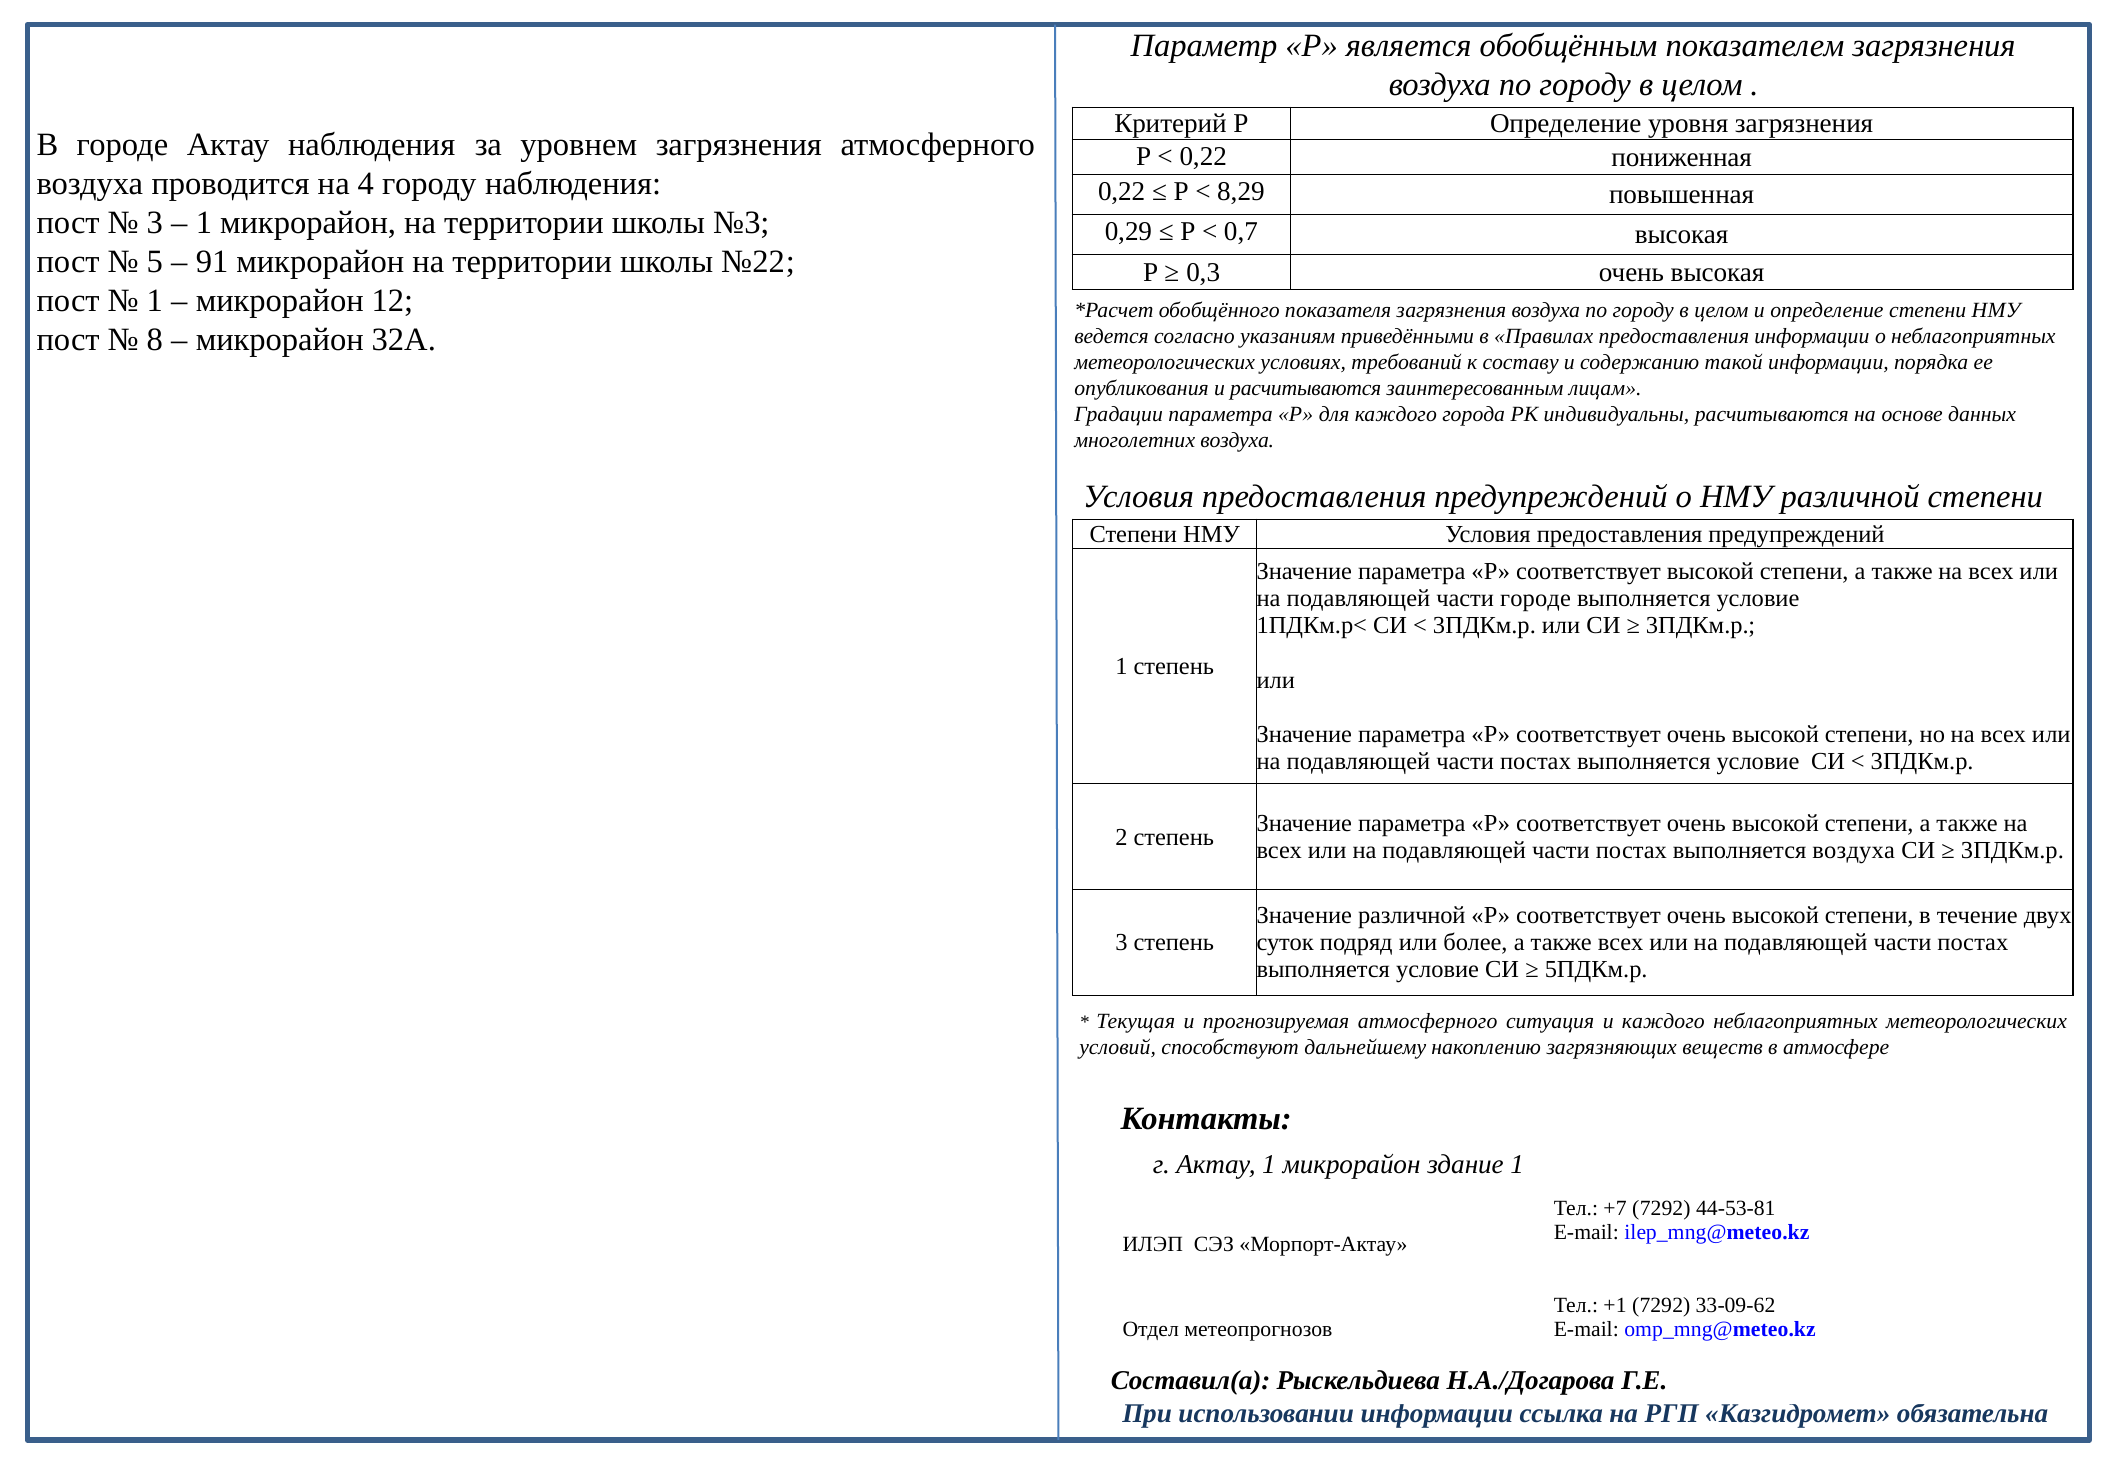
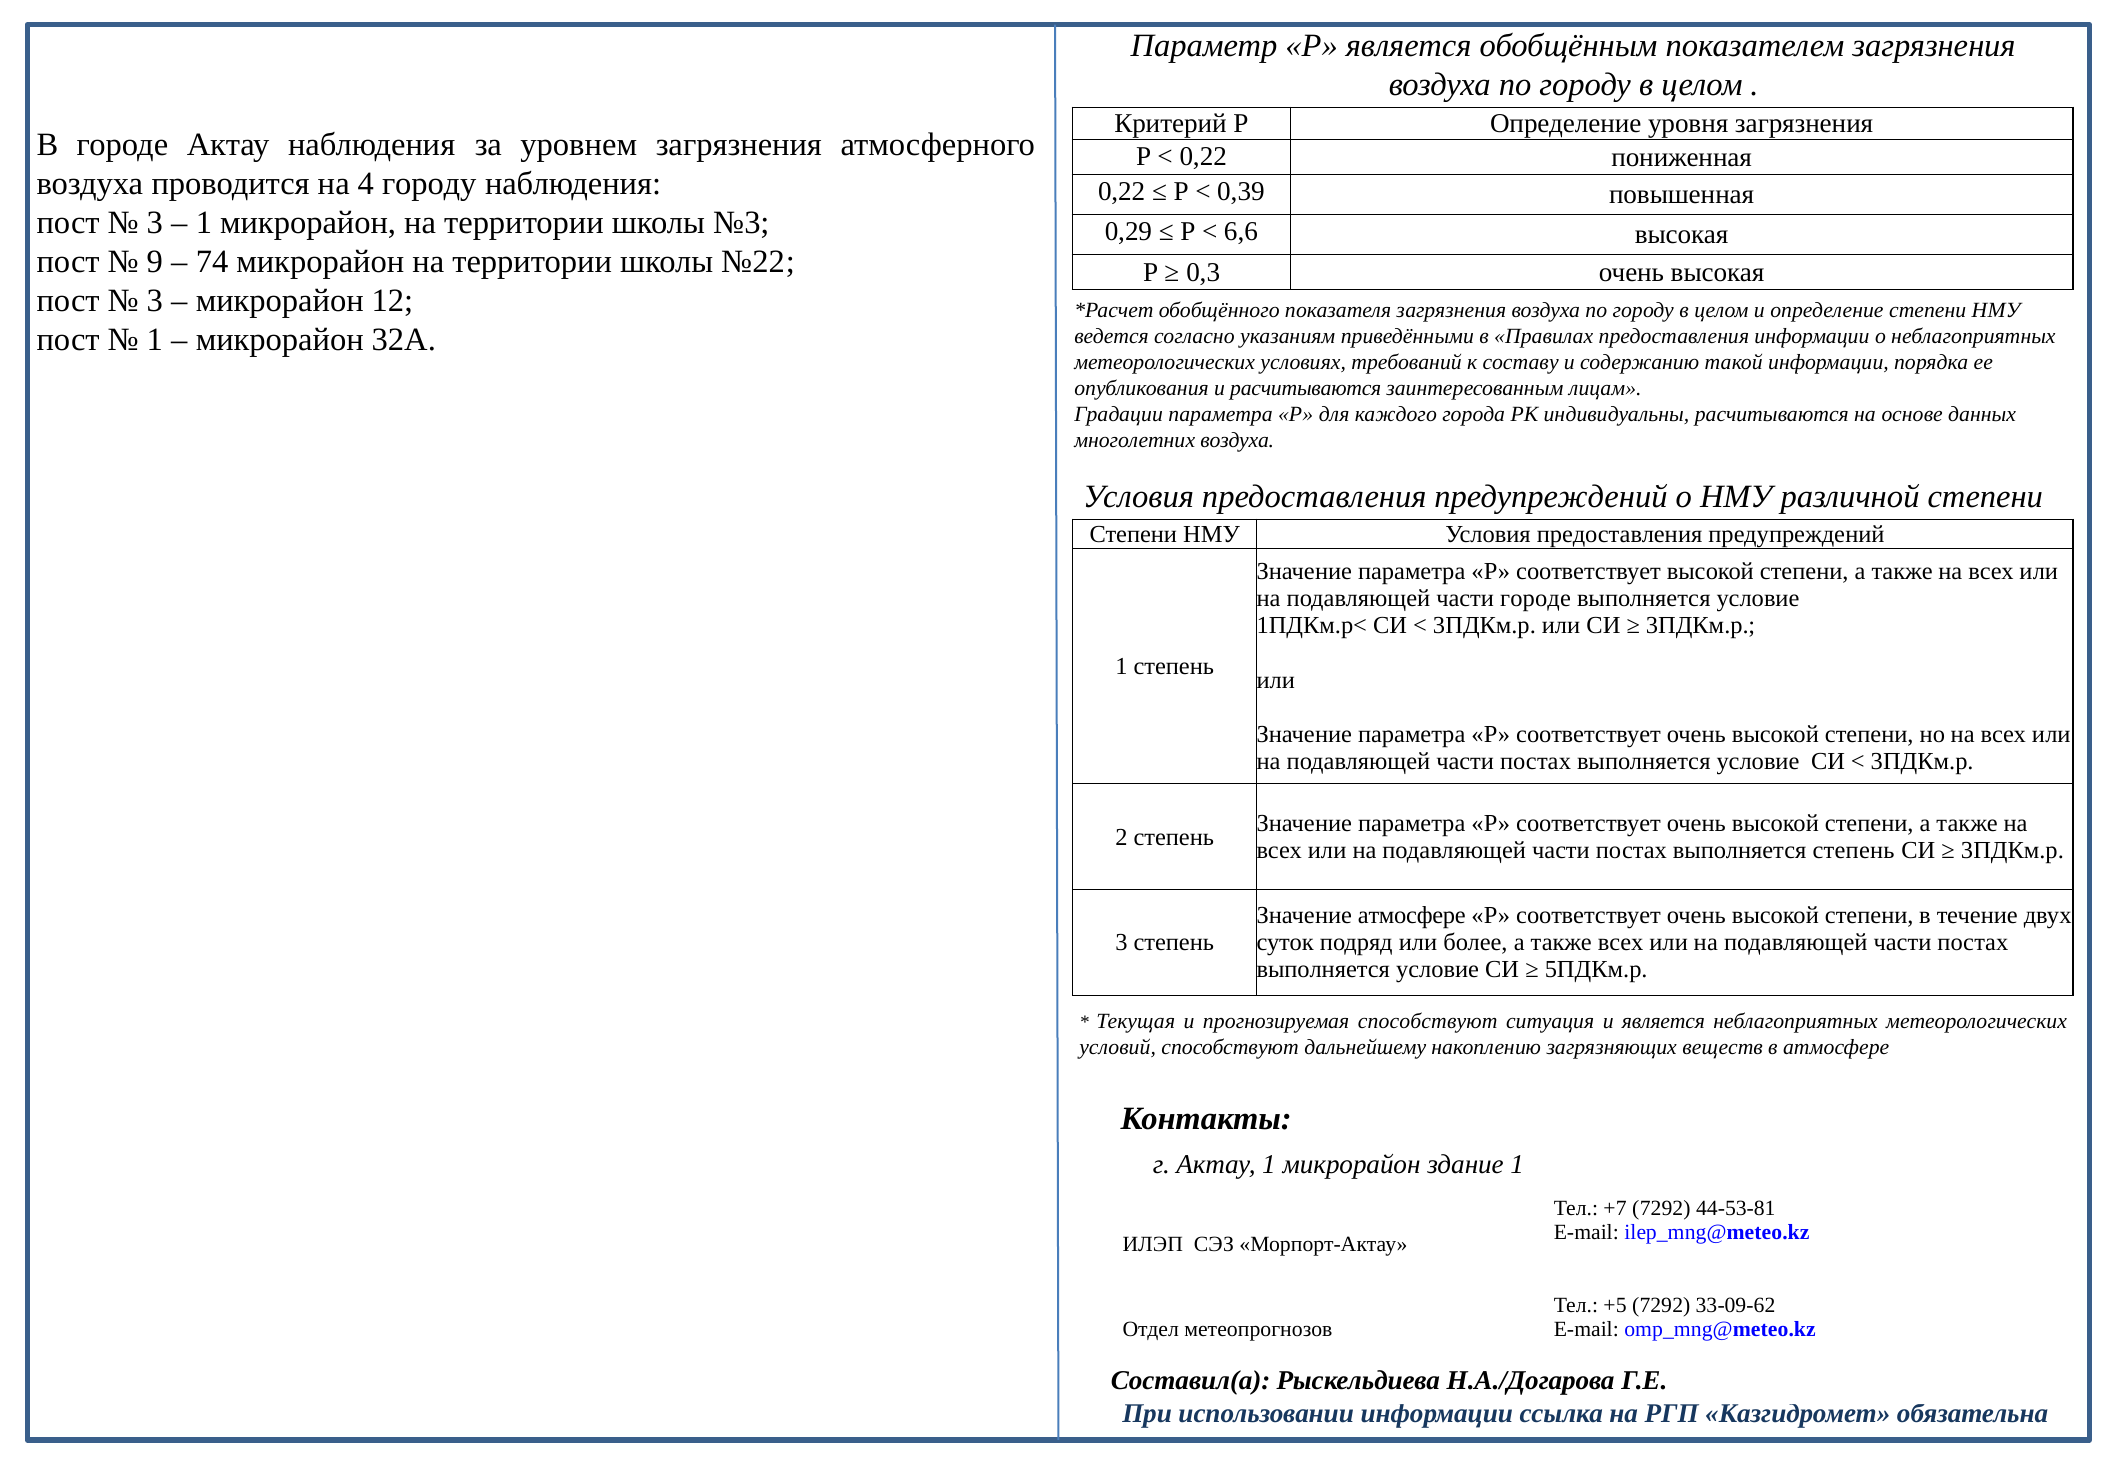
8,29: 8,29 -> 0,39 (1241, 192)
0,7: 0,7 -> 6,6 (1241, 232)
5: 5 -> 9 (155, 262)
91: 91 -> 74 (212, 262)
1: 1 -> 3 (155, 301)
8: 8 -> 1 (155, 340)
выполняется воздуха: воздуха -> степень (1854, 851)
Значение различной: различной -> атмосфере (1412, 916)
прогнозируемая атмосферного: атмосферного -> способствуют (1428, 1022)
и каждого: каждого -> является (1663, 1022)
+1: +1 -> +5 (1615, 1306)
